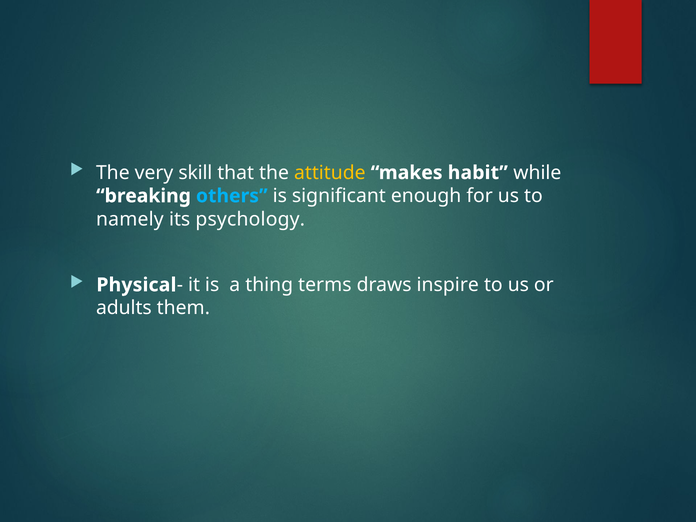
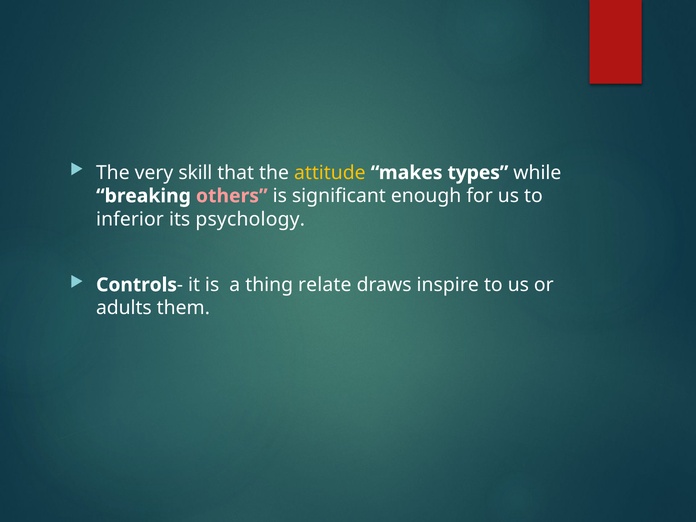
habit: habit -> types (478, 173)
others colour: light blue -> pink (232, 196)
namely: namely -> inferior (130, 219)
Physical: Physical -> Controls (137, 285)
terms: terms -> relate (325, 285)
